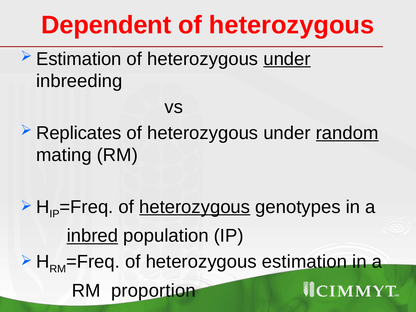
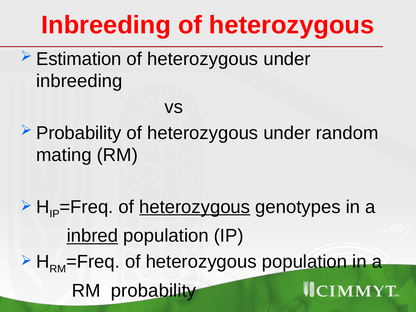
Dependent: Dependent -> Inbreeding (106, 25)
under underline: present -> none (287, 59)
Replicates: Replicates -> Probability (79, 133)
random underline: present -> none (347, 133)
heterozygous estimation: estimation -> population (305, 262)
RM proportion: proportion -> probability (154, 291)
